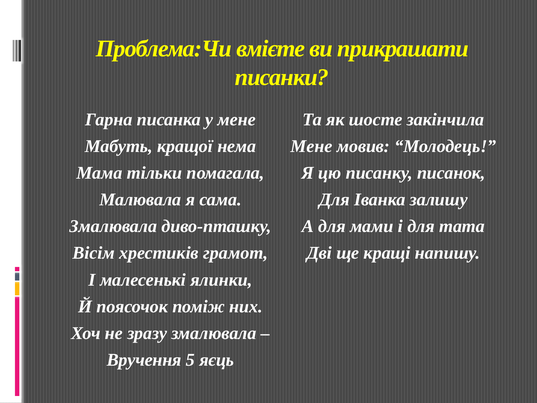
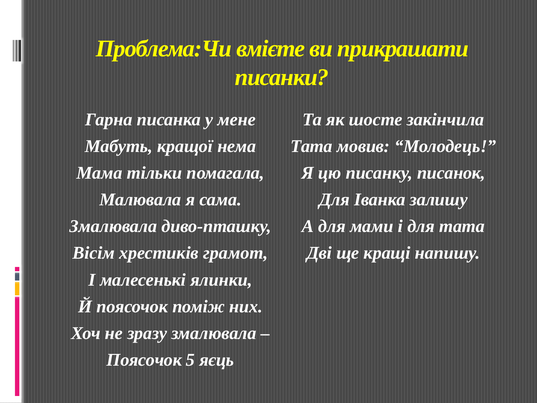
Мене: Мене -> Тата (312, 146)
Вручення: Вручення -> Поясочок (144, 360)
